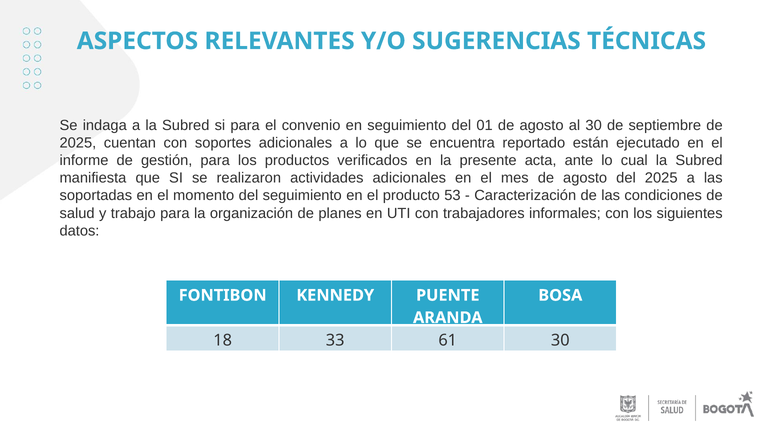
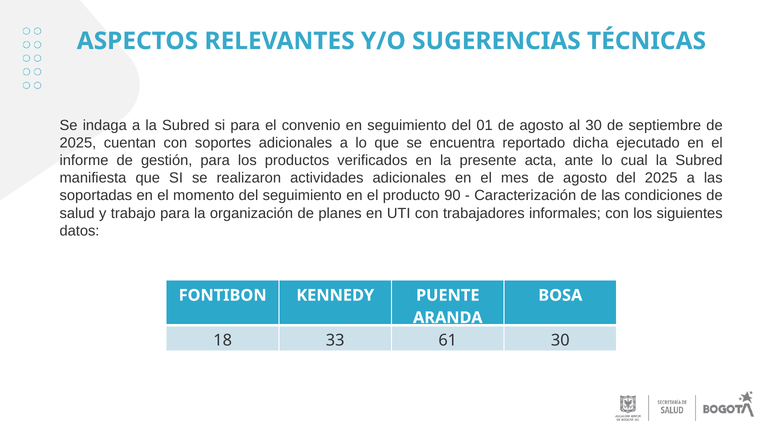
están: están -> dicha (591, 143)
53: 53 -> 90 (452, 196)
